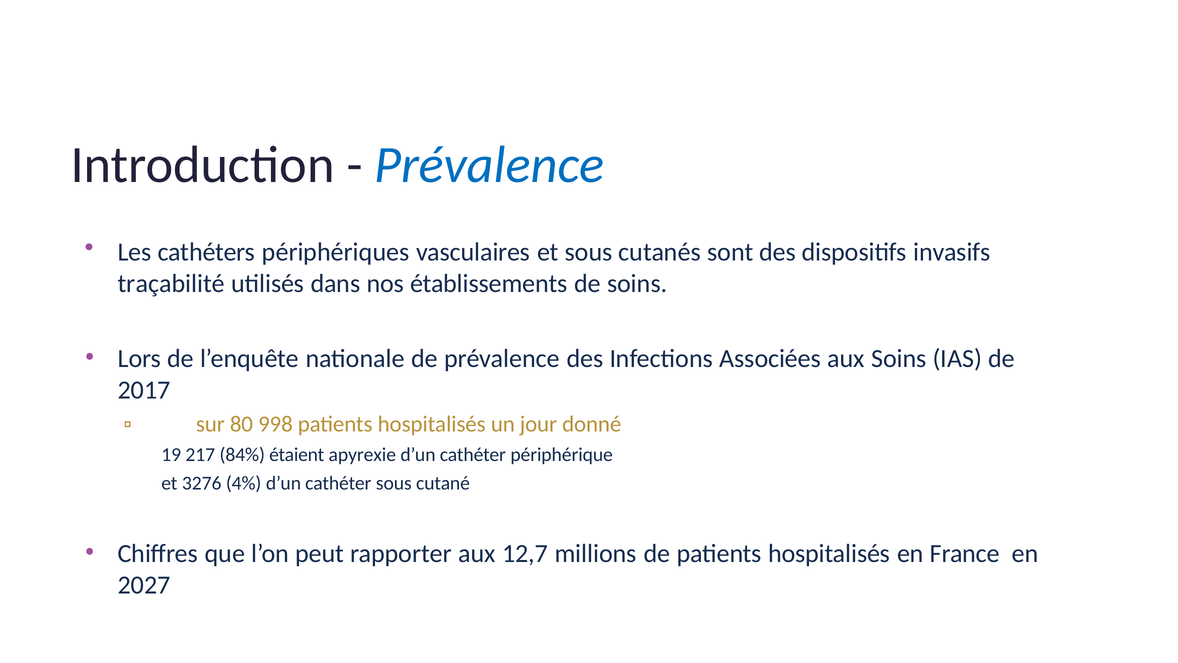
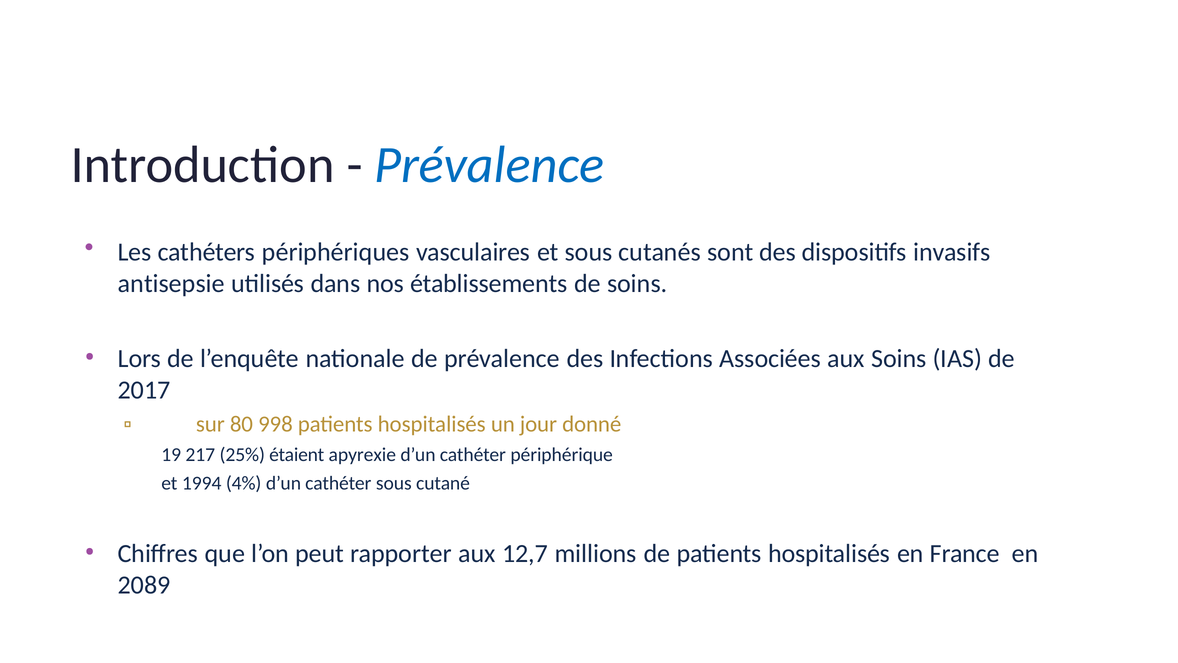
traçabilité: traçabilité -> antisepsie (171, 283)
84%: 84% -> 25% (242, 454)
3276: 3276 -> 1994 (202, 483)
2027: 2027 -> 2089 (144, 585)
